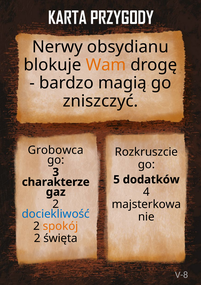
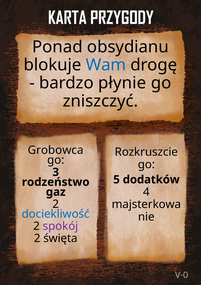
Nerwy: Nerwy -> Ponad (57, 47)
Wam colour: orange -> blue (106, 65)
magią: magią -> płynie (122, 83)
charakterze: charakterze -> rodzeństwo (56, 182)
spokój colour: orange -> purple (60, 227)
V-8: V-8 -> V-0 (181, 275)
